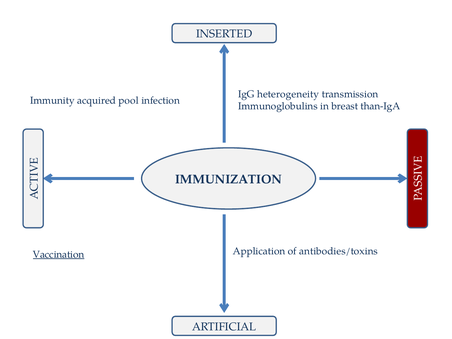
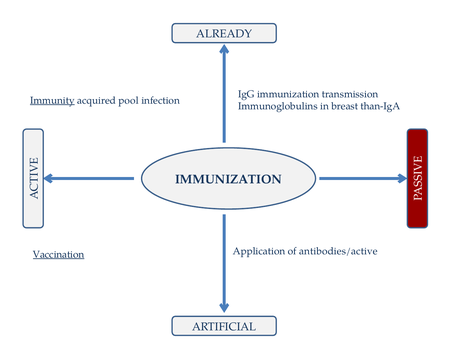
INSERTED: INSERTED -> ALREADY (224, 34)
IgG heterogeneity: heterogeneity -> immunization (288, 94)
Immunity underline: none -> present (52, 100)
antibodies/toxins: antibodies/toxins -> antibodies/active (338, 251)
